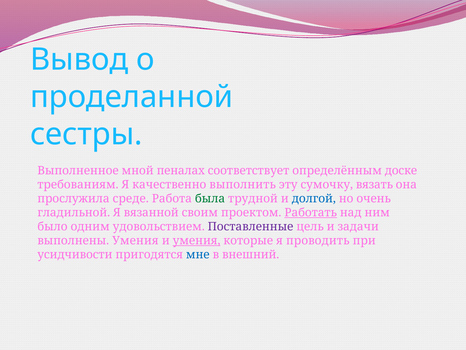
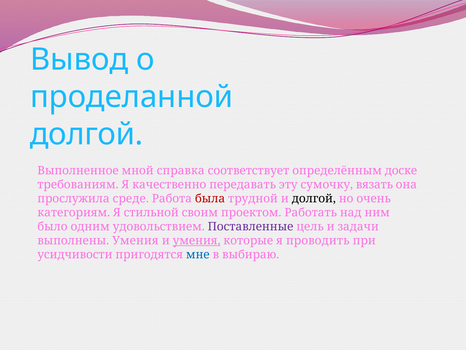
сестры: сестры -> долгой (86, 134)
пеналах: пеналах -> справка (181, 170)
выполнить: выполнить -> передавать (243, 184)
была colour: green -> red (210, 198)
долгой colour: blue -> black (314, 198)
гладильной: гладильной -> категориям (74, 212)
вязанной: вязанной -> стильной (151, 212)
Работать underline: present -> none (311, 212)
внешний: внешний -> выбираю (251, 254)
